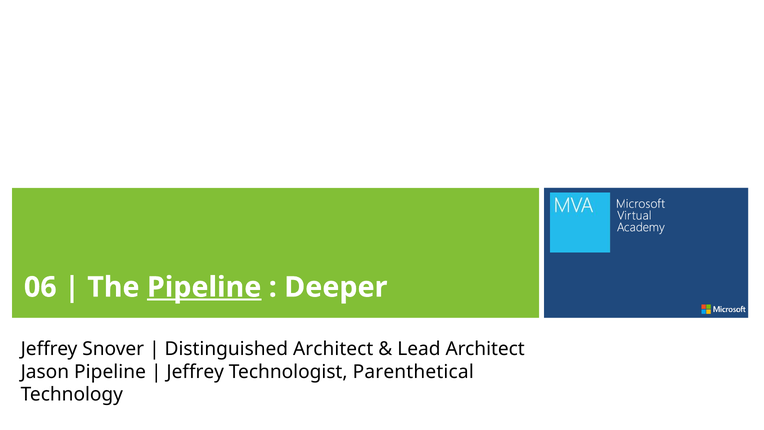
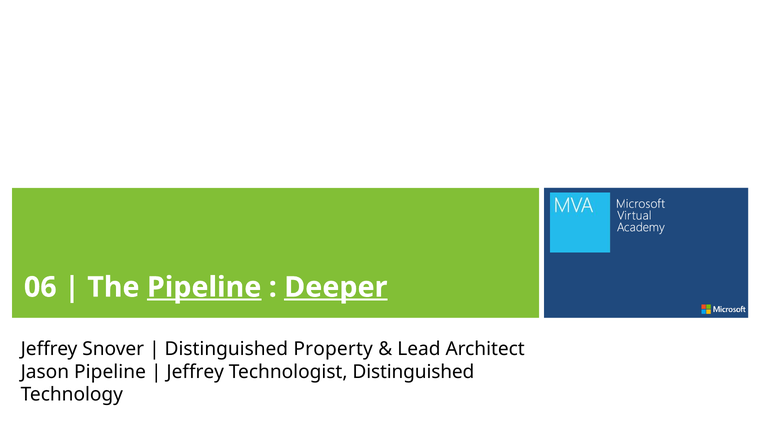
Deeper underline: none -> present (336, 287)
Distinguished Architect: Architect -> Property (333, 349)
Technologist Parenthetical: Parenthetical -> Distinguished (413, 372)
